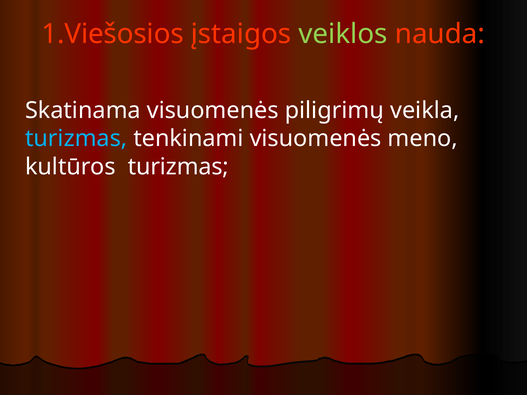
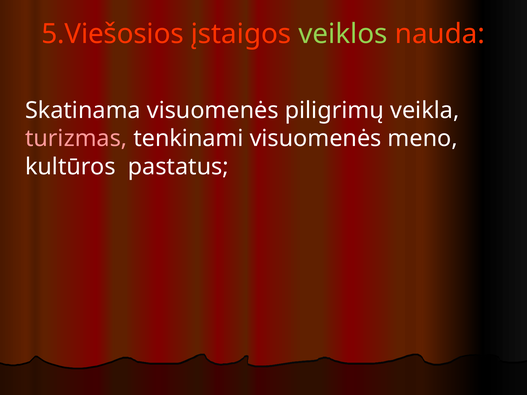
1.Viešosios: 1.Viešosios -> 5.Viešosios (113, 34)
turizmas colour: light blue -> pink (76, 139)
kultūros turizmas: turizmas -> pastatus (178, 167)
